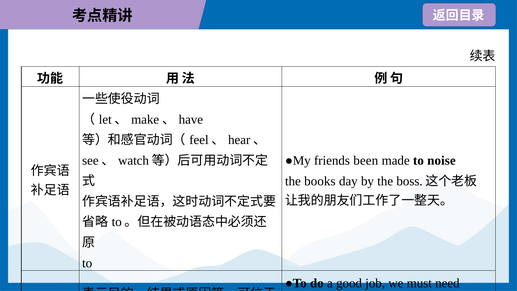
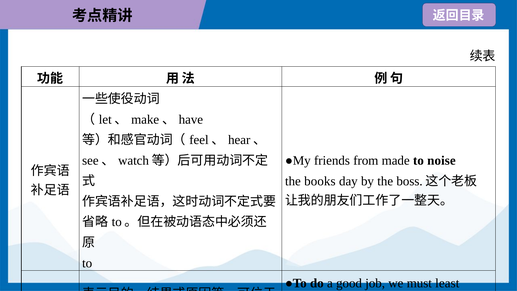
been: been -> from (366, 161)
need: need -> least (447, 283)
